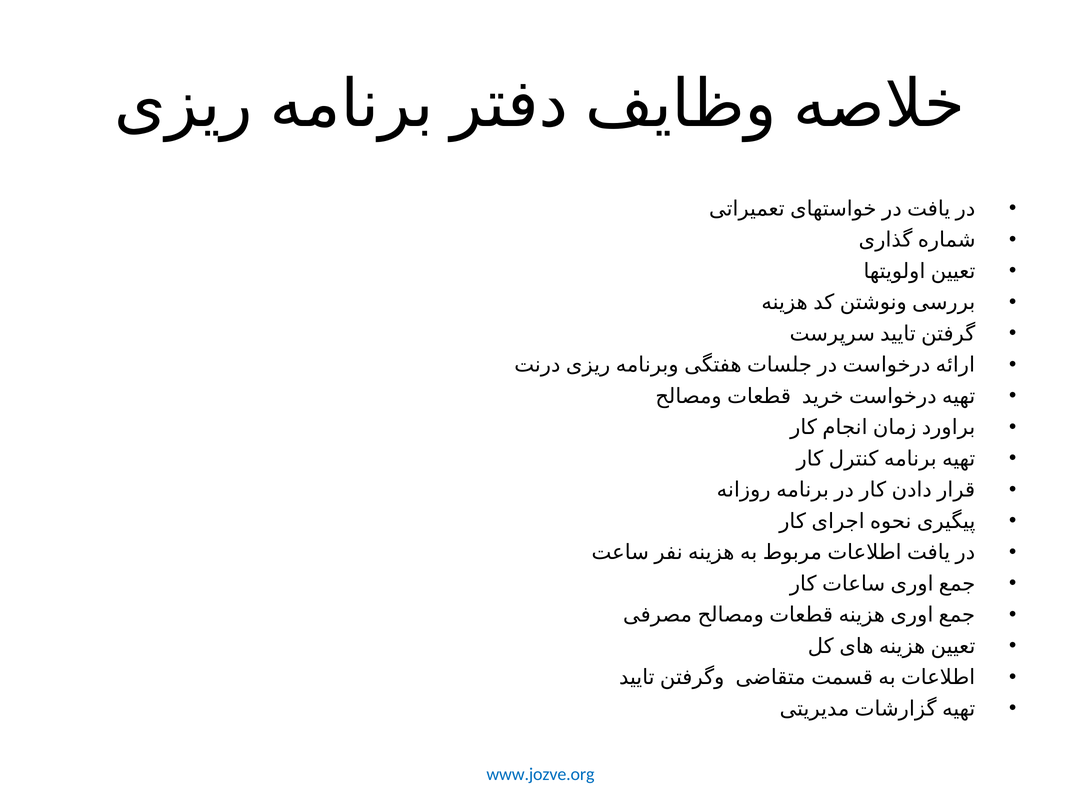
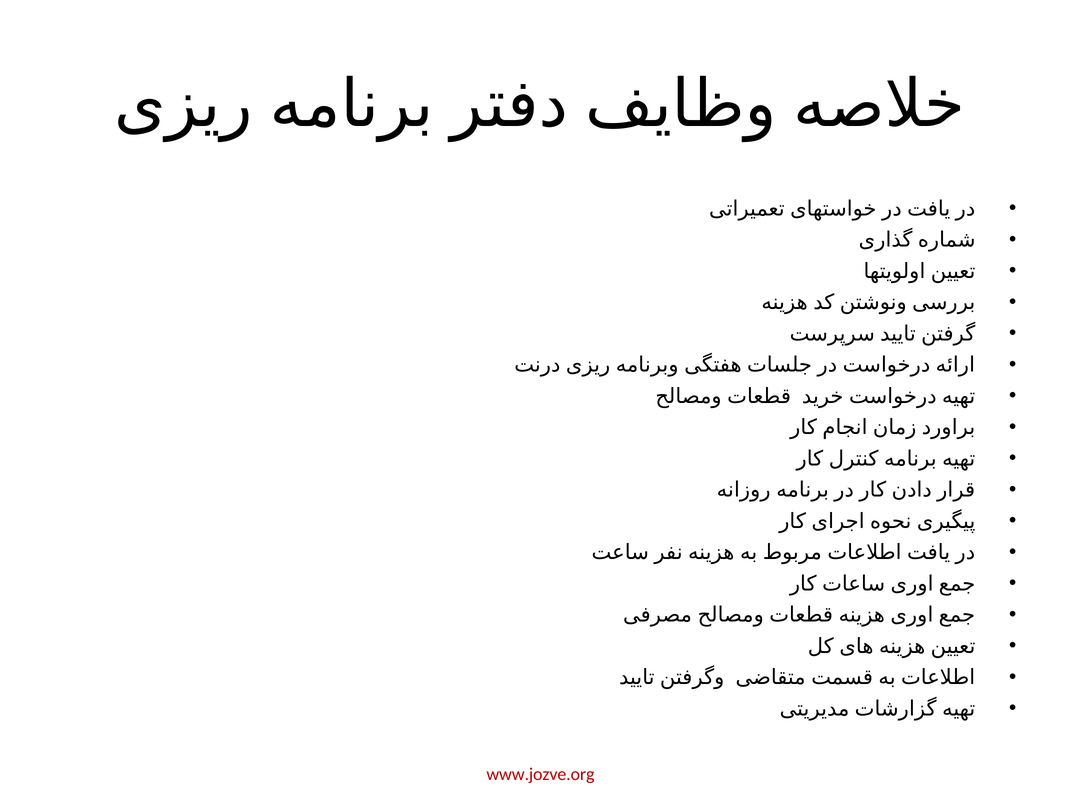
www.jozve.org colour: blue -> red (540, 774)
